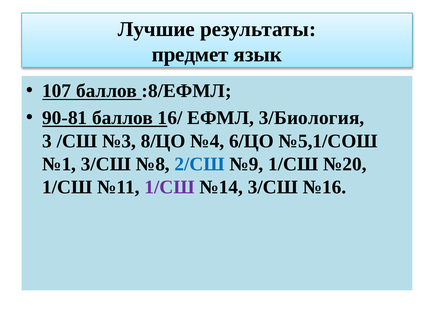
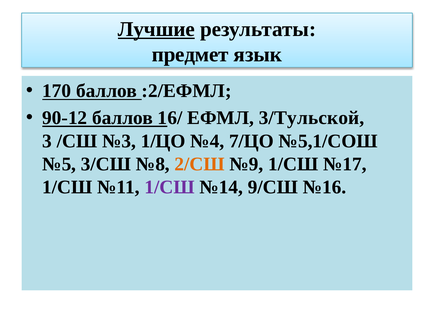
Лучшие underline: none -> present (156, 29)
107: 107 -> 170 (57, 91)
:8/ЕФМЛ: :8/ЕФМЛ -> :2/ЕФМЛ (187, 91)
90-81: 90-81 -> 90-12 (65, 118)
3/Биология: 3/Биология -> 3/Тульской (312, 118)
8/ЦО: 8/ЦО -> 1/ЦО (163, 141)
6/ЦО: 6/ЦО -> 7/ЦО (251, 141)
№1: №1 -> №5 (59, 164)
2/СШ colour: blue -> orange (200, 164)
№20: №20 -> №17 (345, 164)
№14 3/СШ: 3/СШ -> 9/СШ (273, 188)
